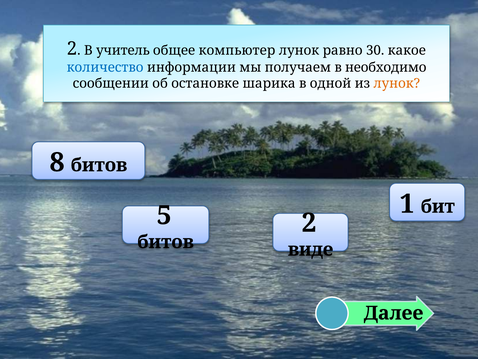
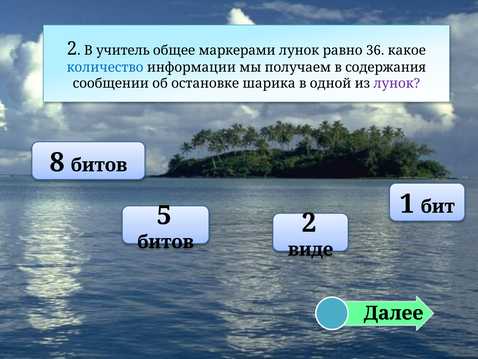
компьютер: компьютер -> маркерами (237, 50)
30: 30 -> 36 (375, 50)
необходимо: необходимо -> содержания (386, 67)
лунок colour: orange -> purple (397, 83)
